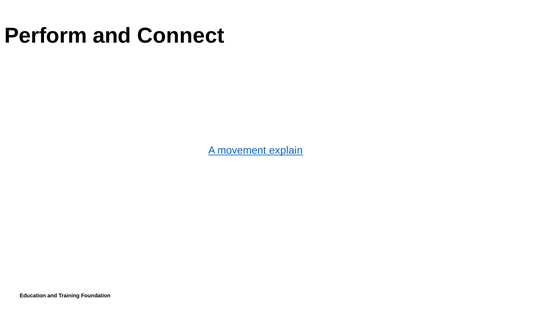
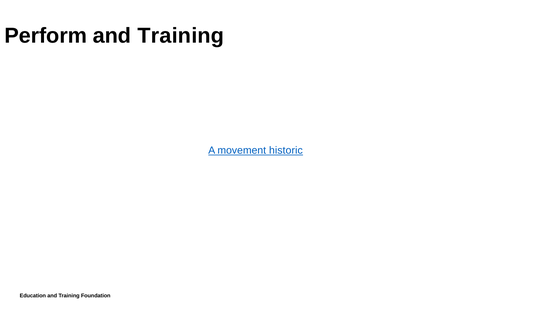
Connect: Connect -> Training (181, 36)
explain: explain -> historic (286, 150)
